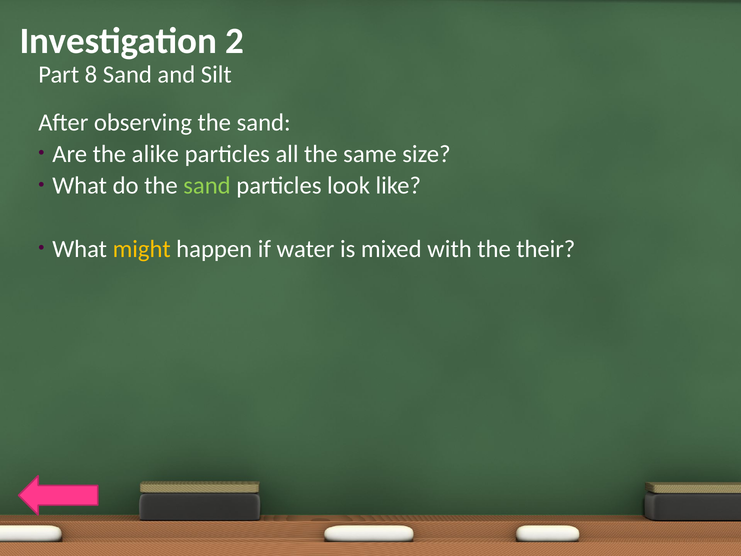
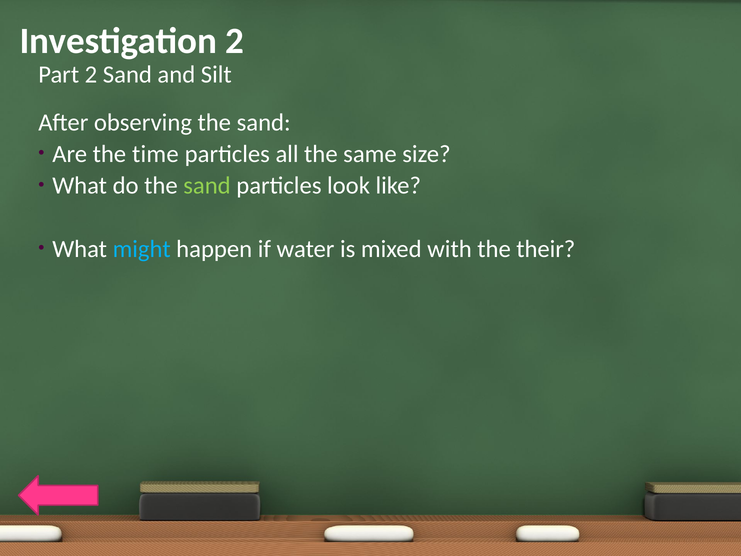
Part 8: 8 -> 2 (91, 75)
alike: alike -> time (155, 154)
might colour: yellow -> light blue (142, 249)
